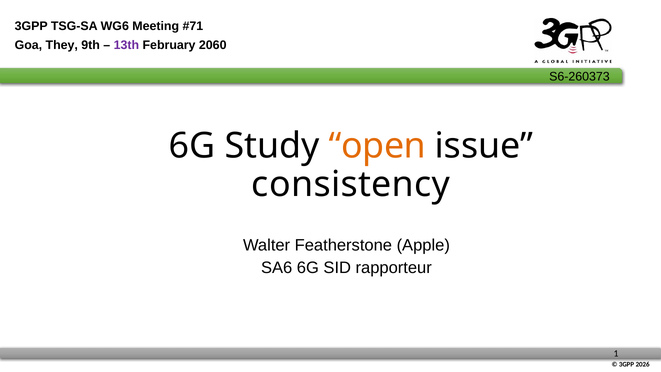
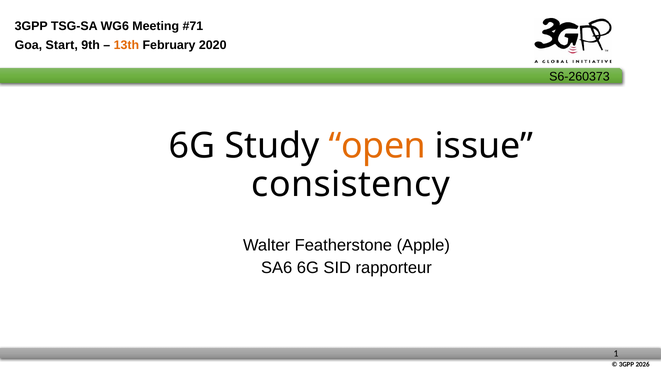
They: They -> Start (62, 45)
13th colour: purple -> orange (126, 45)
2060: 2060 -> 2020 (213, 45)
